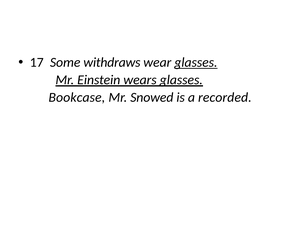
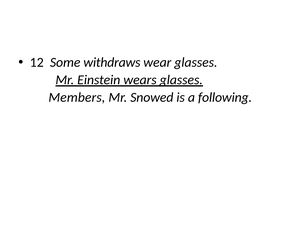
17: 17 -> 12 (37, 63)
glasses underline: present -> none (196, 63)
Bookcase: Bookcase -> Members (77, 98)
recorded: recorded -> following (225, 98)
